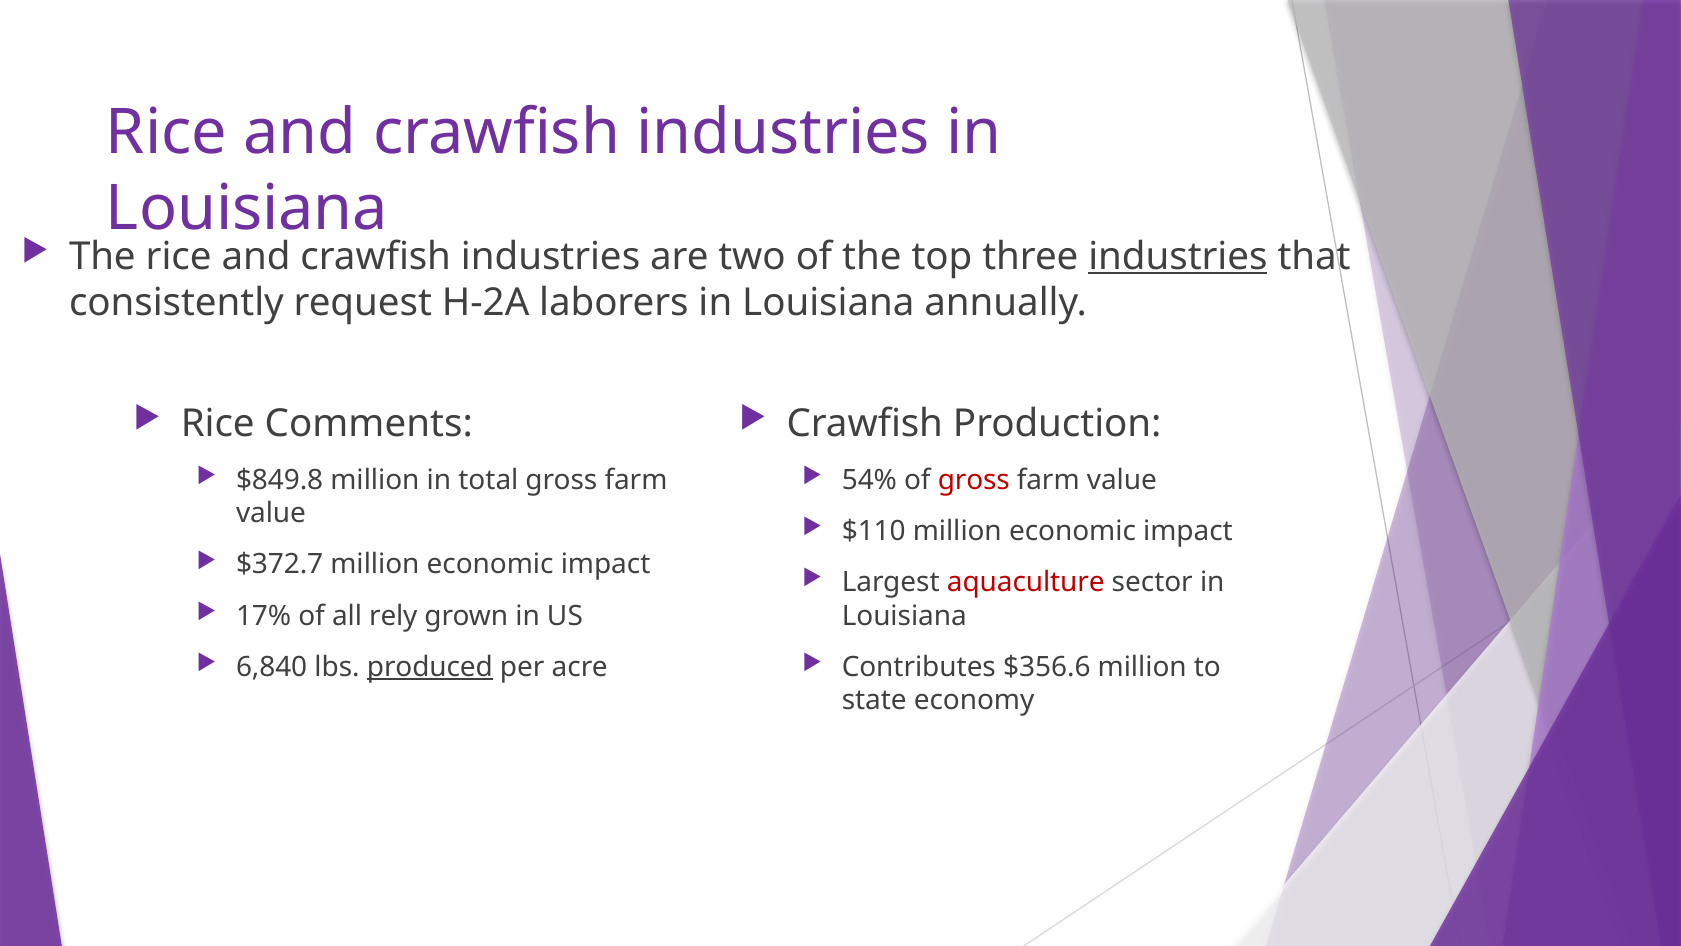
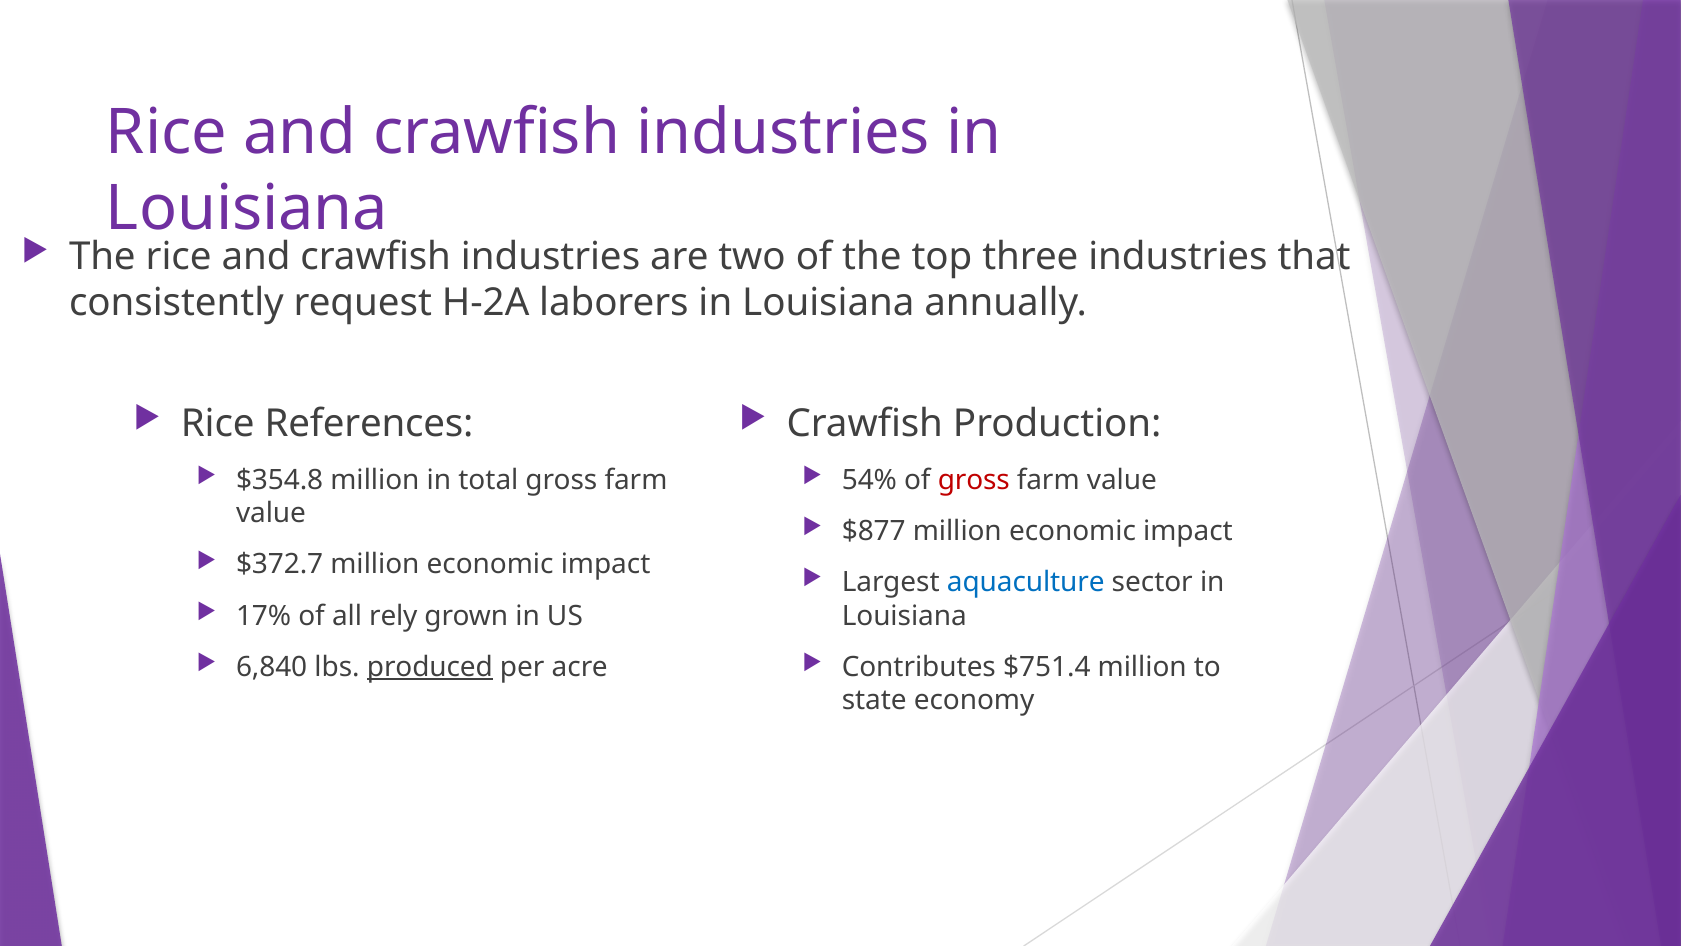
industries underline: present -> none (1178, 256)
Comments: Comments -> References (369, 423)
$849.8: $849.8 -> $354.8 (280, 480)
$110: $110 -> $877 (874, 531)
aquaculture colour: red -> blue (1026, 582)
$356.6: $356.6 -> $751.4 (1047, 667)
